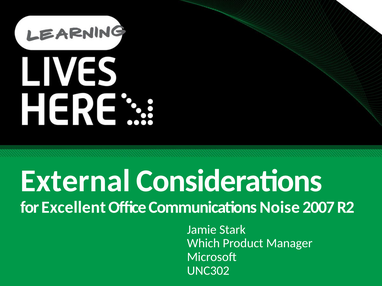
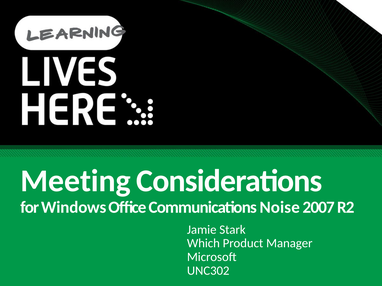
External: External -> Meeting (76, 181)
Excellent: Excellent -> Windows (74, 208)
